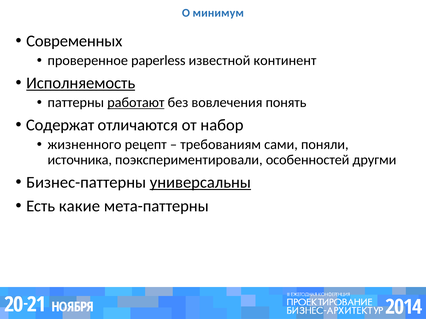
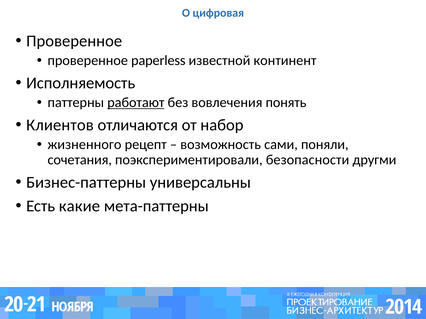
минимум: минимум -> цифровая (218, 13)
Современных: Современных -> Проверенное (74, 41)
Исполняемость underline: present -> none (81, 83)
Содержат: Содержат -> Клиентов (60, 125)
требованиям: требованиям -> возможность (221, 145)
источника: источника -> сочетания (80, 160)
особенностей: особенностей -> безопасности (308, 160)
универсальны underline: present -> none (200, 183)
